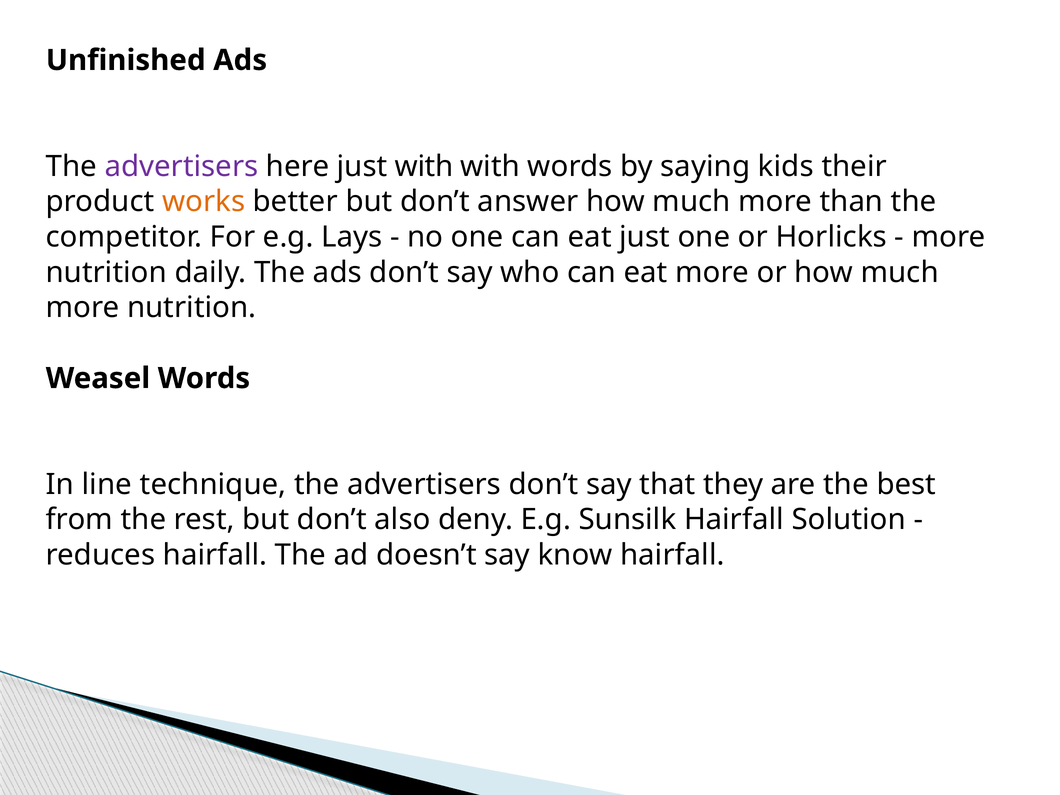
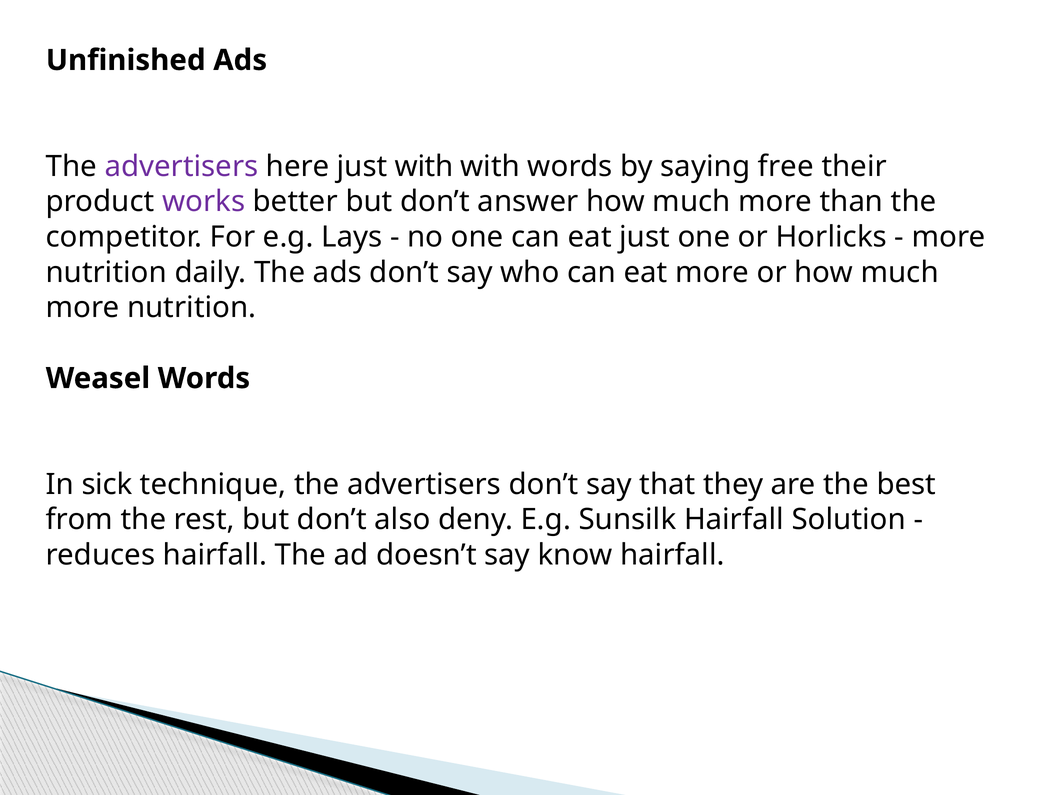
kids: kids -> free (786, 166)
works colour: orange -> purple (204, 202)
line: line -> sick (107, 484)
